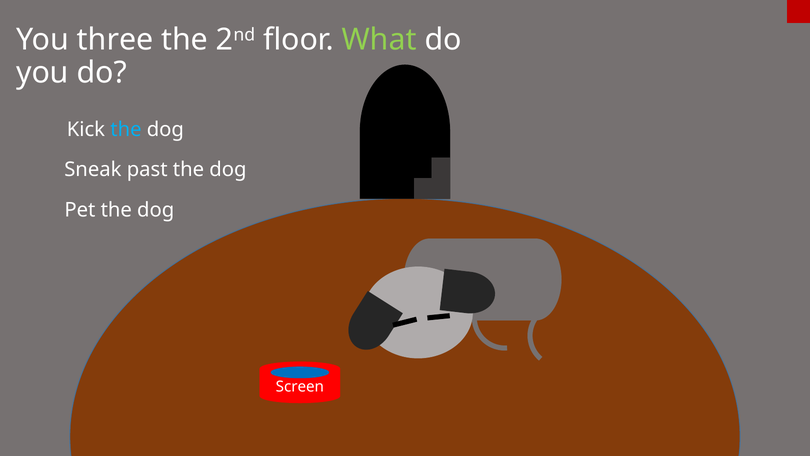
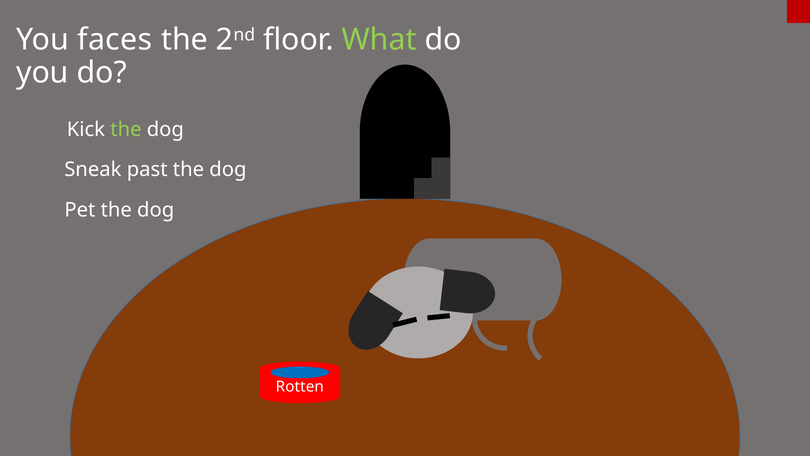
three: three -> faces (115, 40)
the colour: light blue -> light green (126, 130)
Screen: Screen -> Rotten (300, 386)
